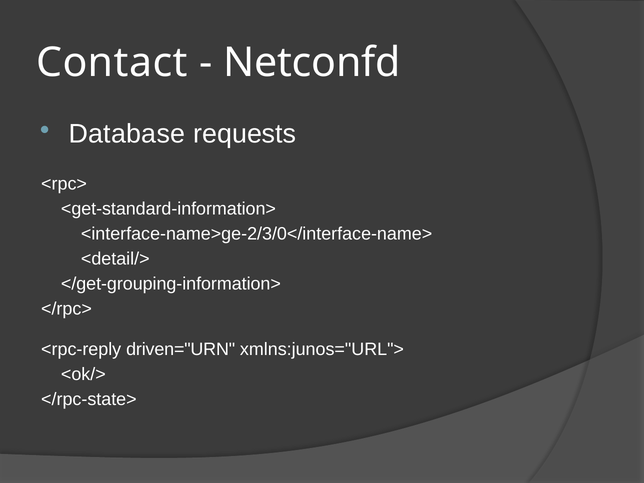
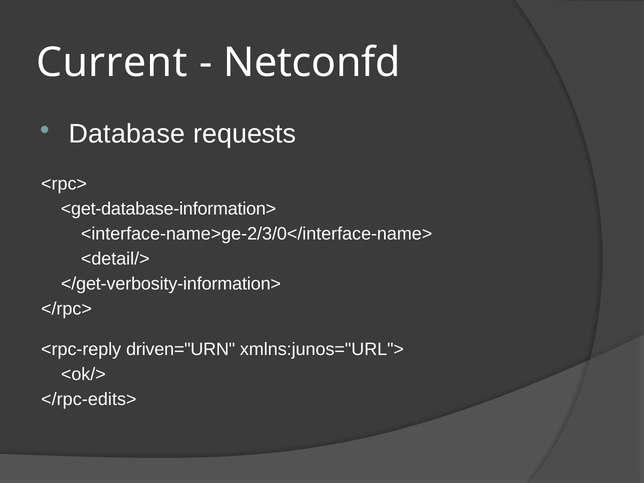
Contact: Contact -> Current (112, 62)
<get-standard-information>: <get-standard-information> -> <get-database-information> (169, 209)
</get-grouping-information>: </get-grouping-information> -> </get-verbosity-information> (171, 284)
</rpc-state>: </rpc-state> -> </rpc-edits> (89, 399)
